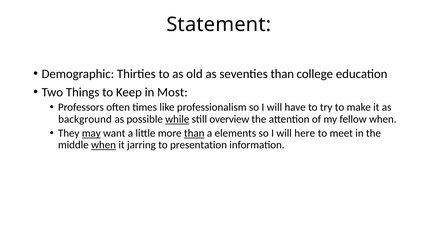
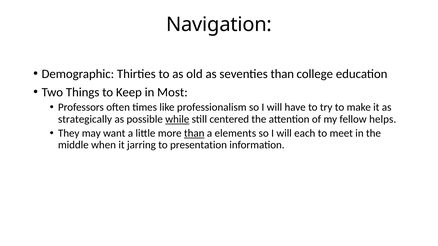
Statement: Statement -> Navigation (219, 25)
background: background -> strategically (85, 119)
overview: overview -> centered (229, 119)
fellow when: when -> helps (383, 119)
may underline: present -> none (91, 133)
here: here -> each (305, 133)
when underline: present -> none (104, 145)
